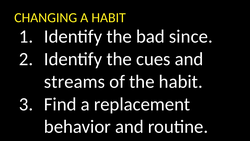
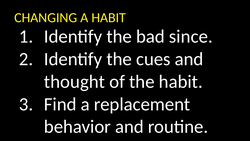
streams: streams -> thought (75, 81)
